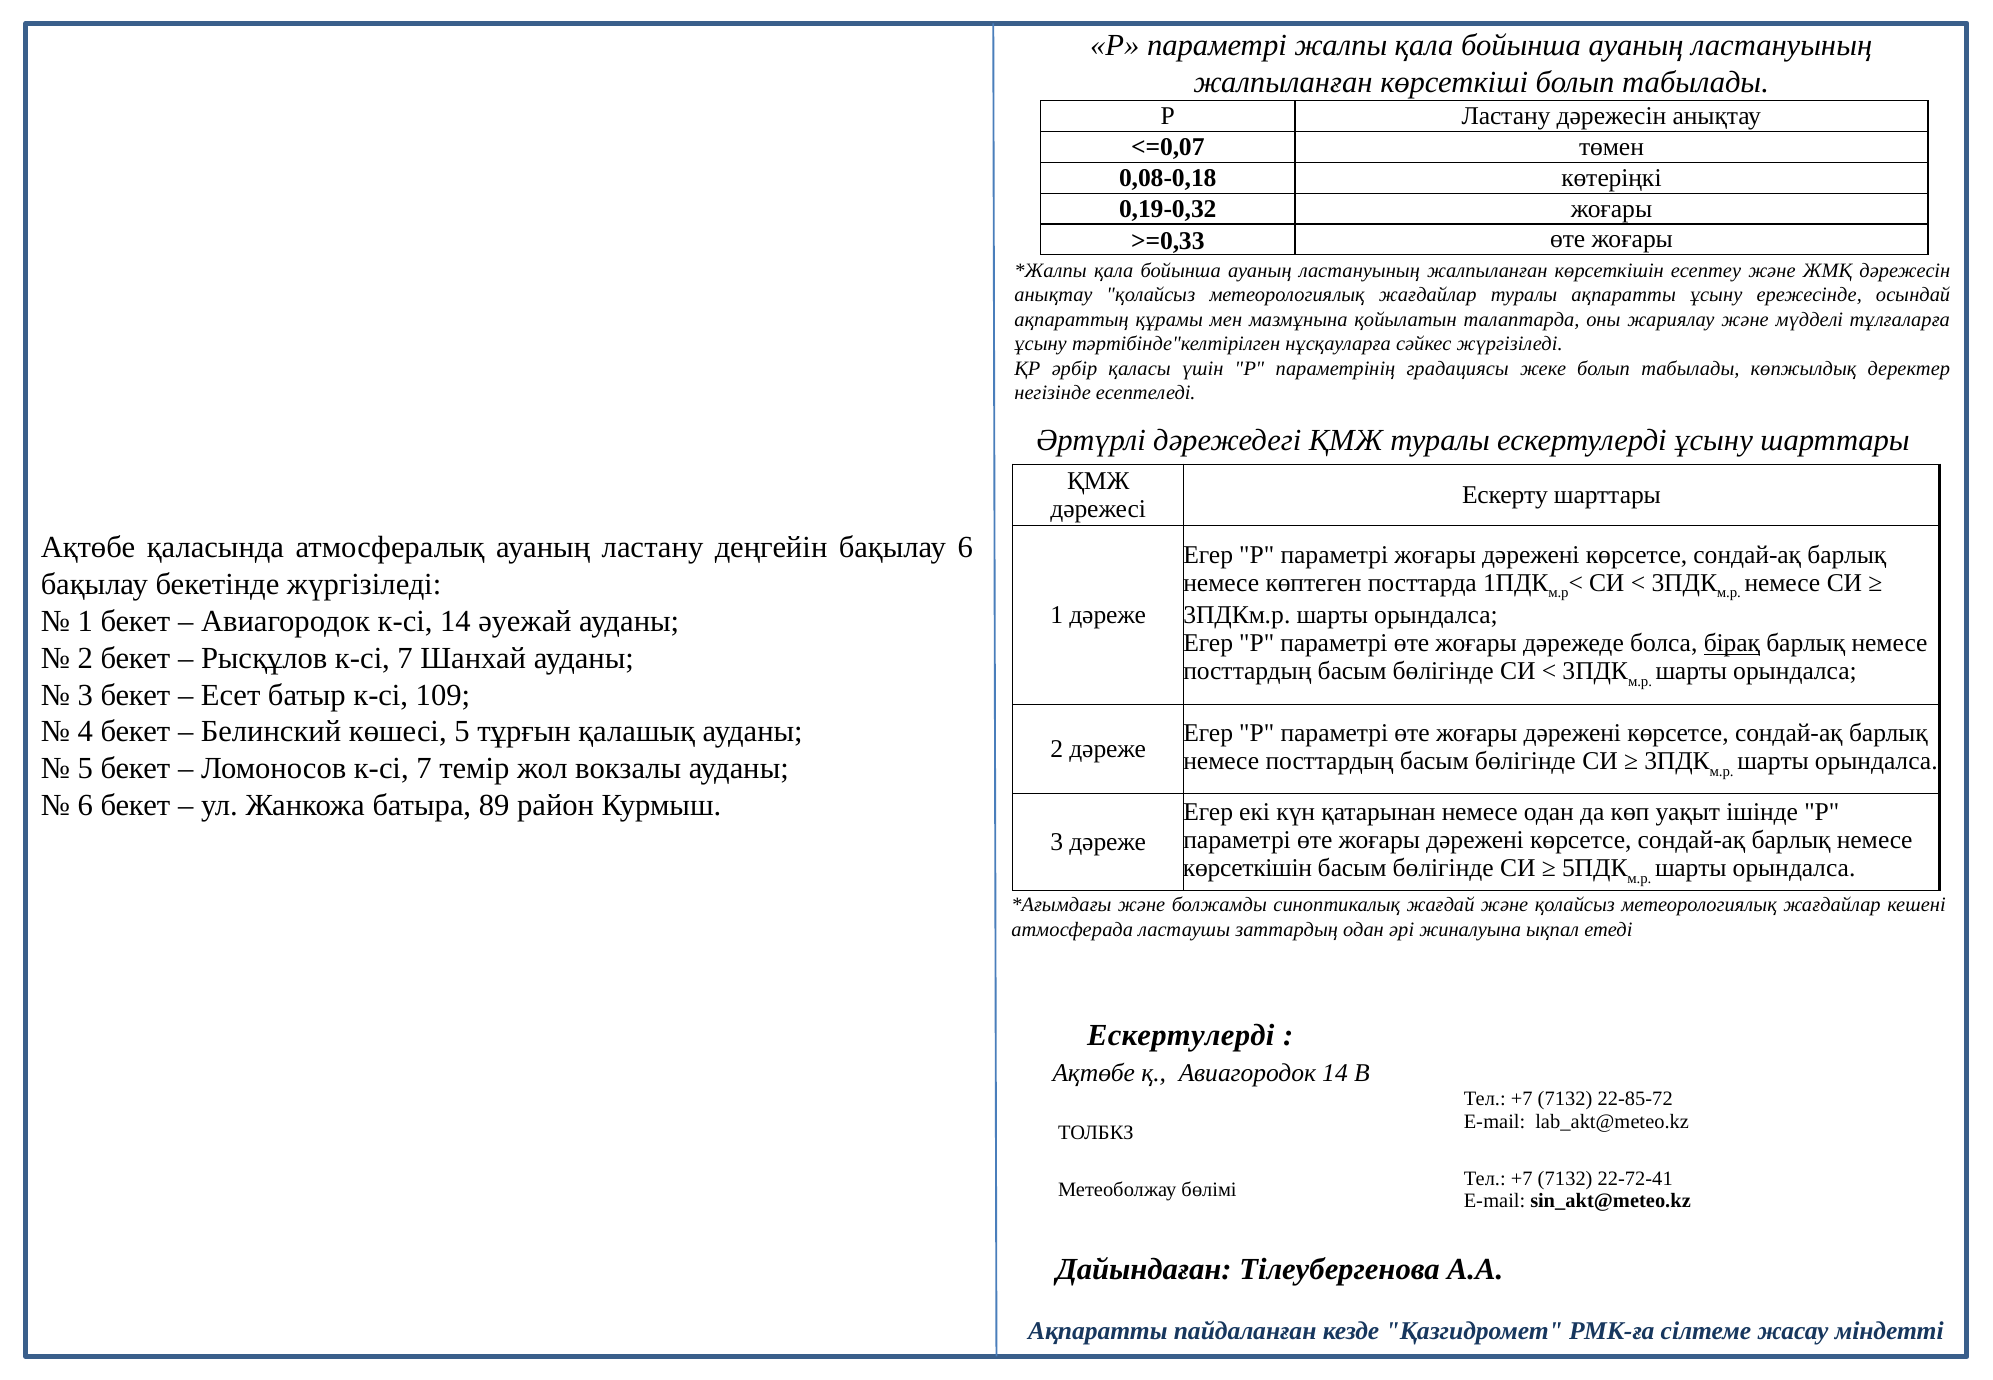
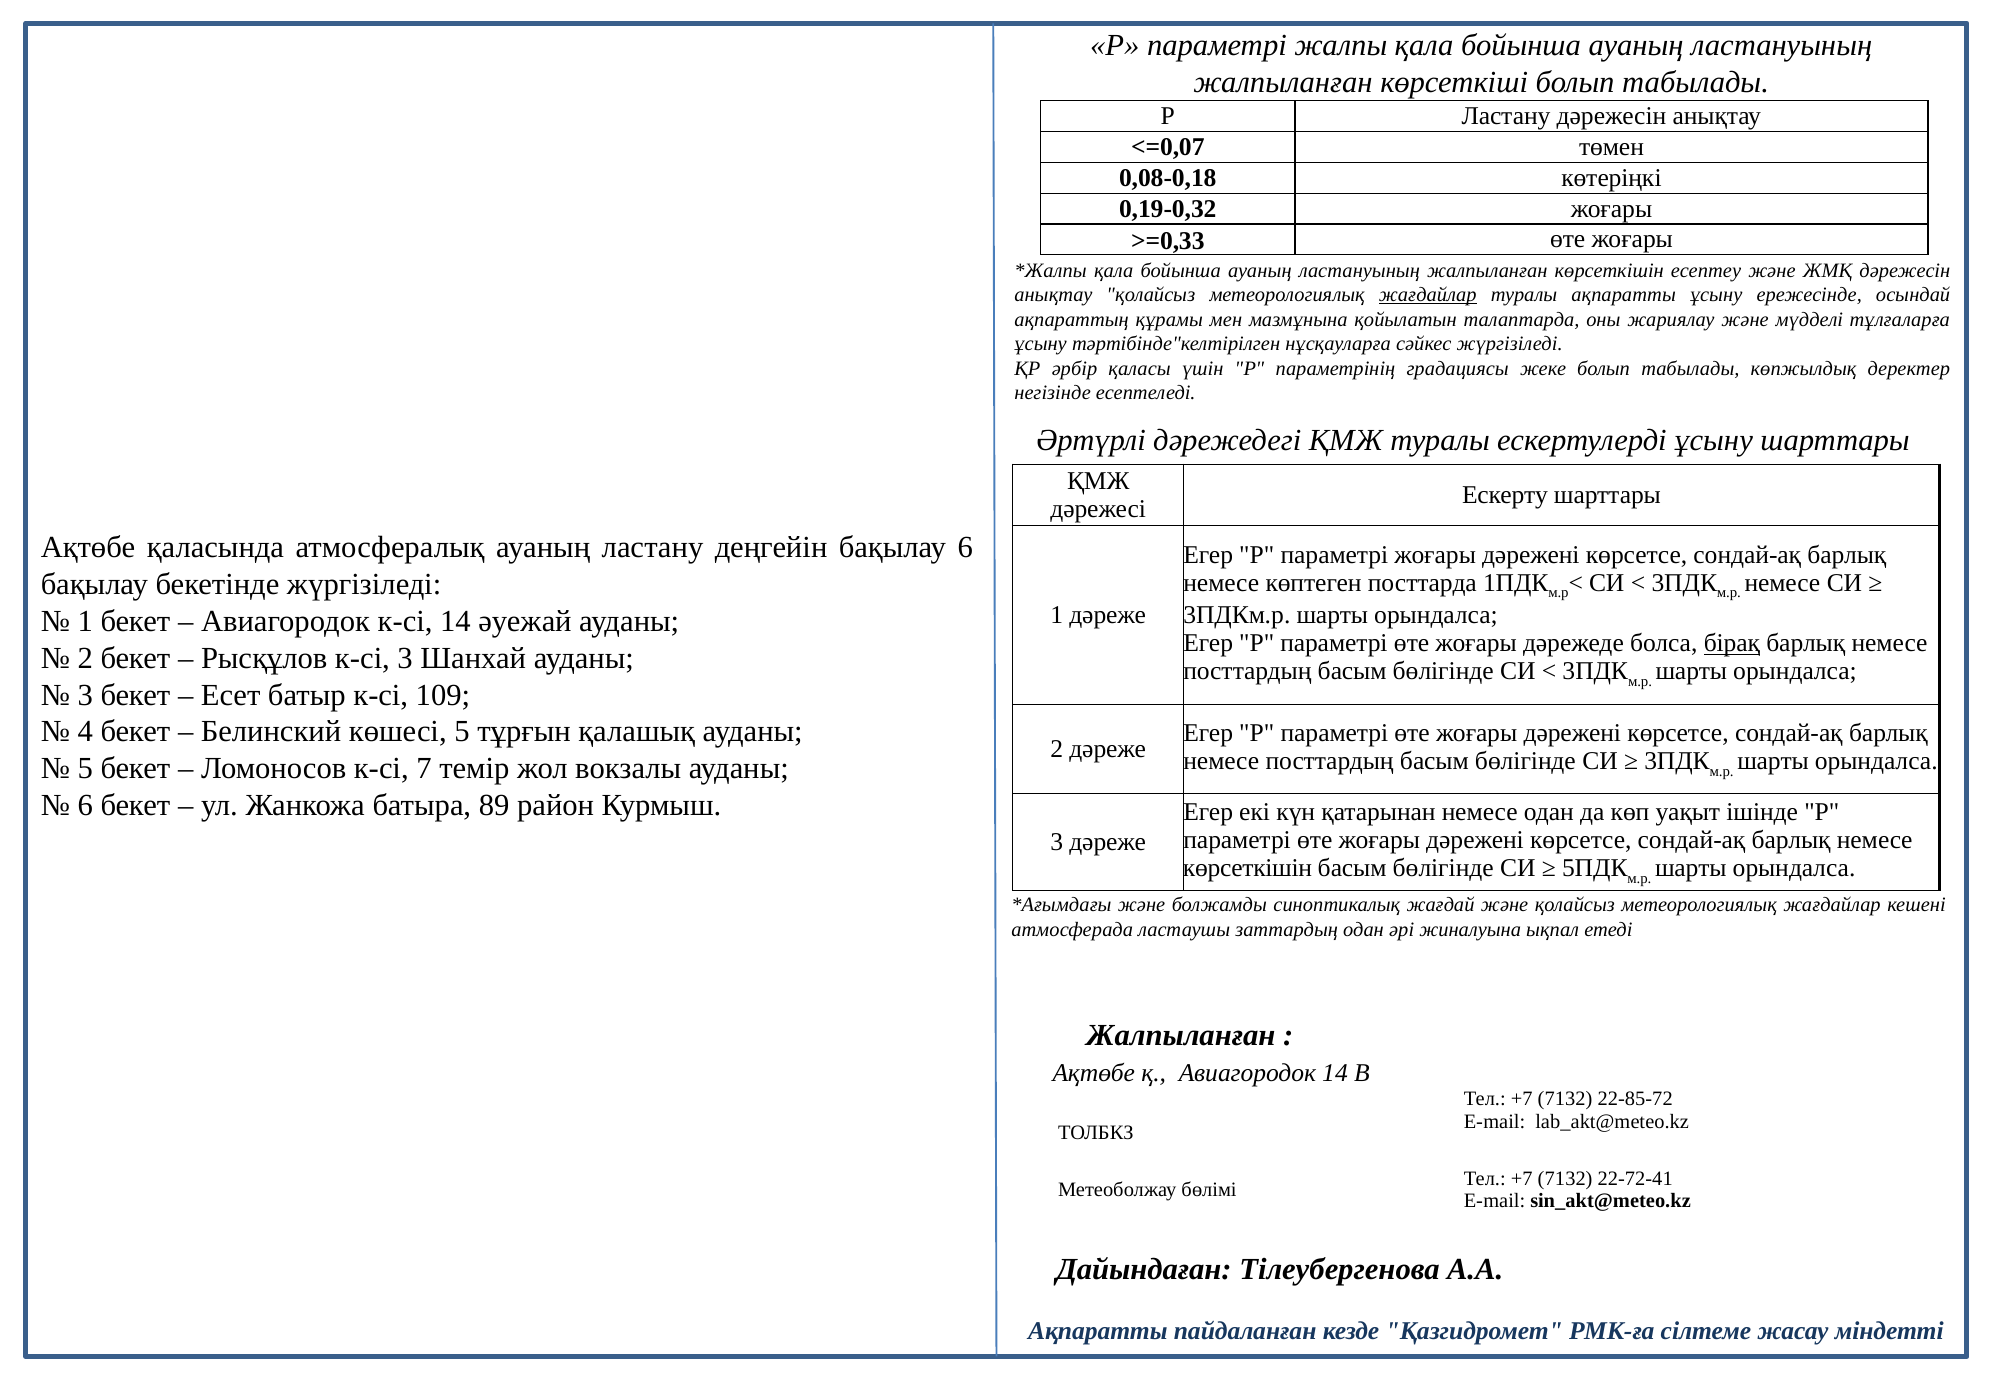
жағдайлар underline: none -> present (1428, 295)
Рысқұлов к-сі 7: 7 -> 3 (405, 658)
Ескертулерді: Ескертулерді -> Жалпыланған (1181, 1035)
